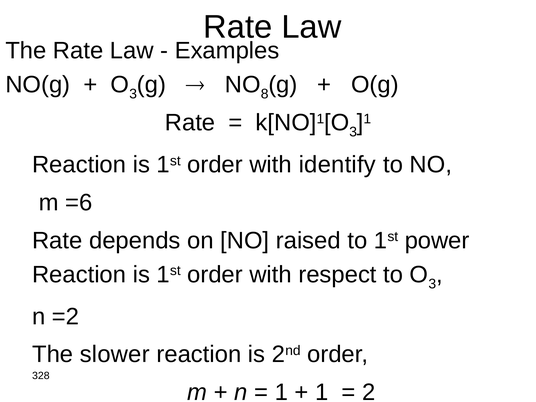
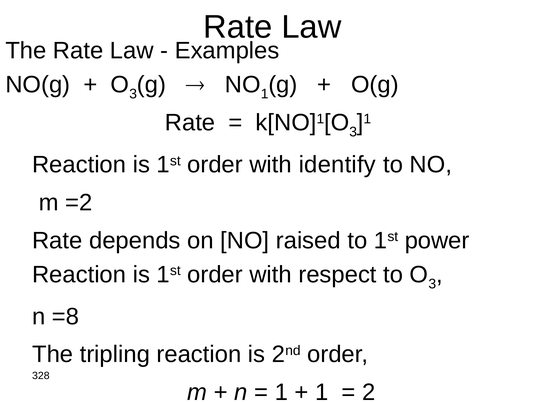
NO 8: 8 -> 1 (265, 94)
=6: =6 -> =2 (79, 203)
=2: =2 -> =8 (66, 316)
slower: slower -> tripling (115, 354)
